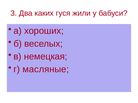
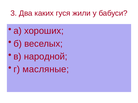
немецкая: немецкая -> народной (46, 57)
